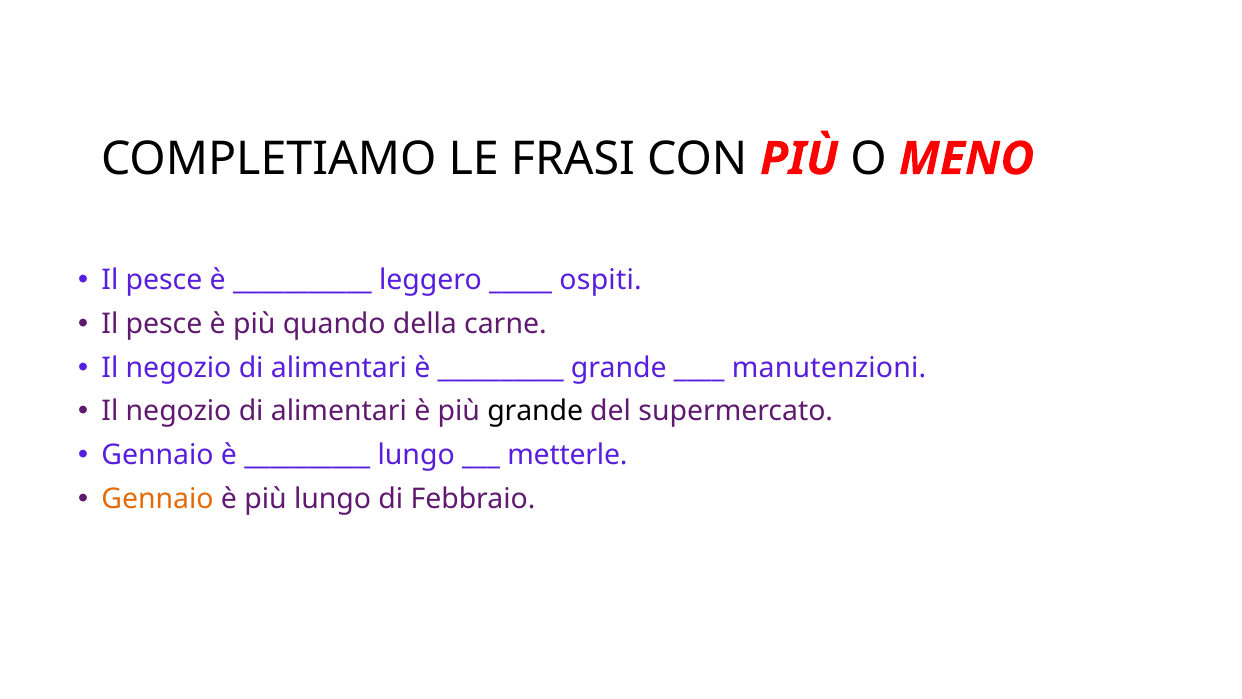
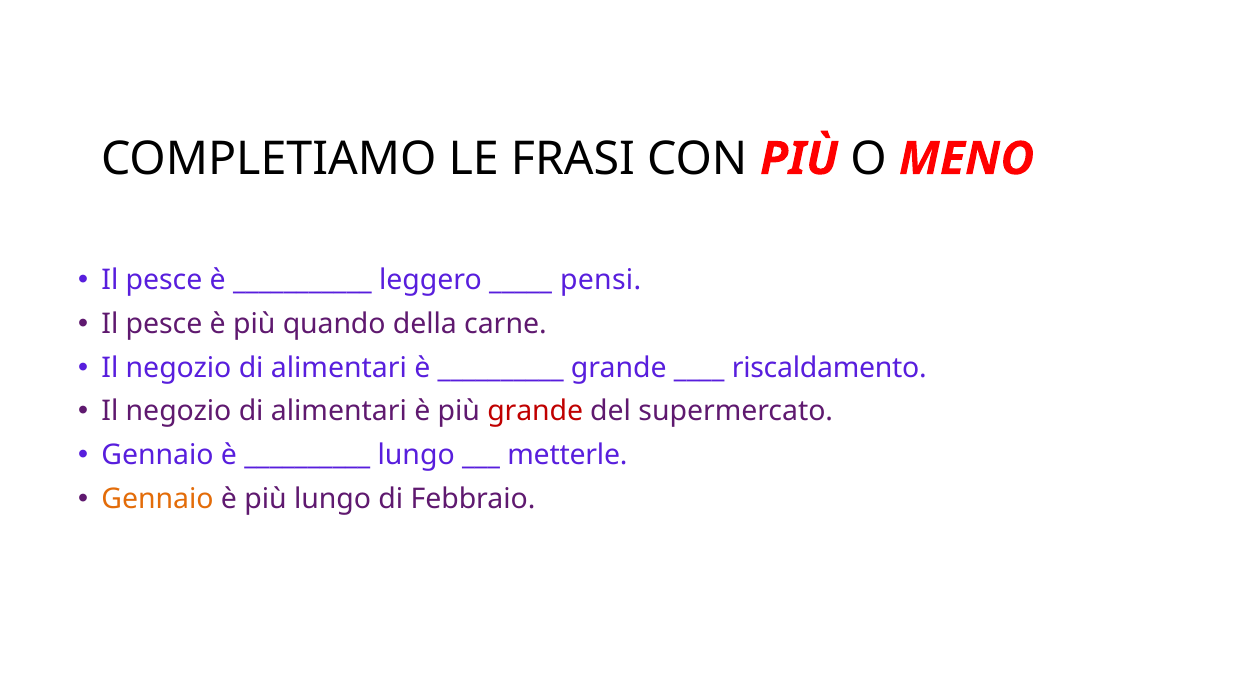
ospiti: ospiti -> pensi (601, 280)
manutenzioni: manutenzioni -> riscaldamento (829, 368)
grande colour: black -> red (535, 411)
